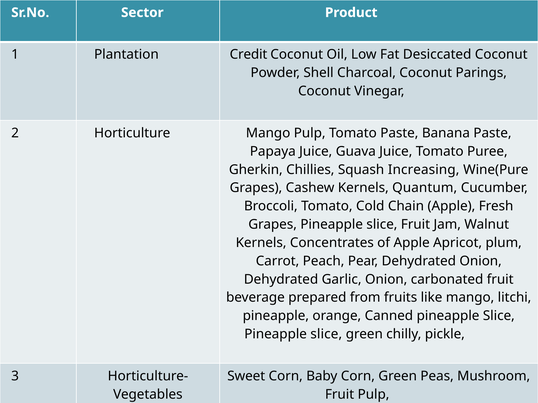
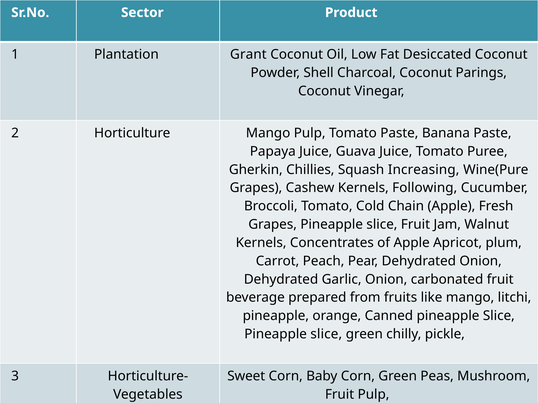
Credit: Credit -> Grant (248, 55)
Quantum: Quantum -> Following (425, 188)
